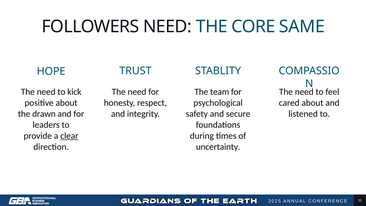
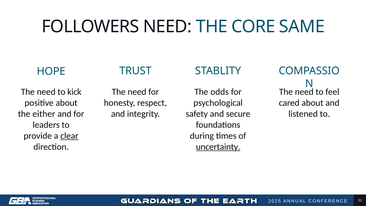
team: team -> odds (220, 92)
drawn: drawn -> either (44, 114)
uncertainty underline: none -> present (218, 147)
